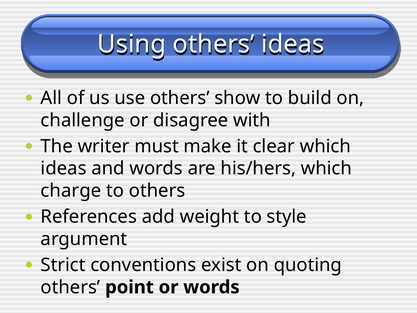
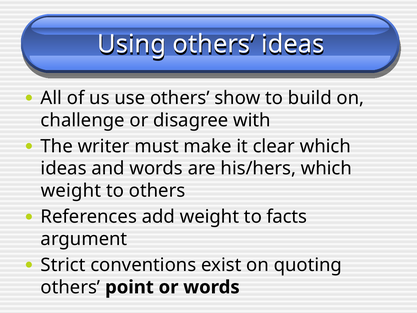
charge: charge -> weight (71, 191)
style: style -> facts (287, 217)
